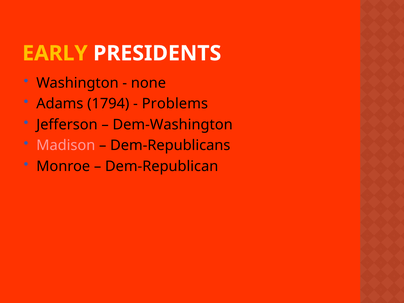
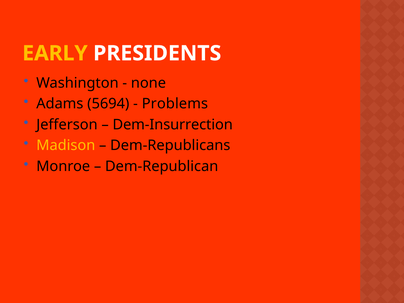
1794: 1794 -> 5694 (108, 104)
Dem-Washington: Dem-Washington -> Dem-Insurrection (173, 125)
Madison colour: pink -> yellow (66, 145)
